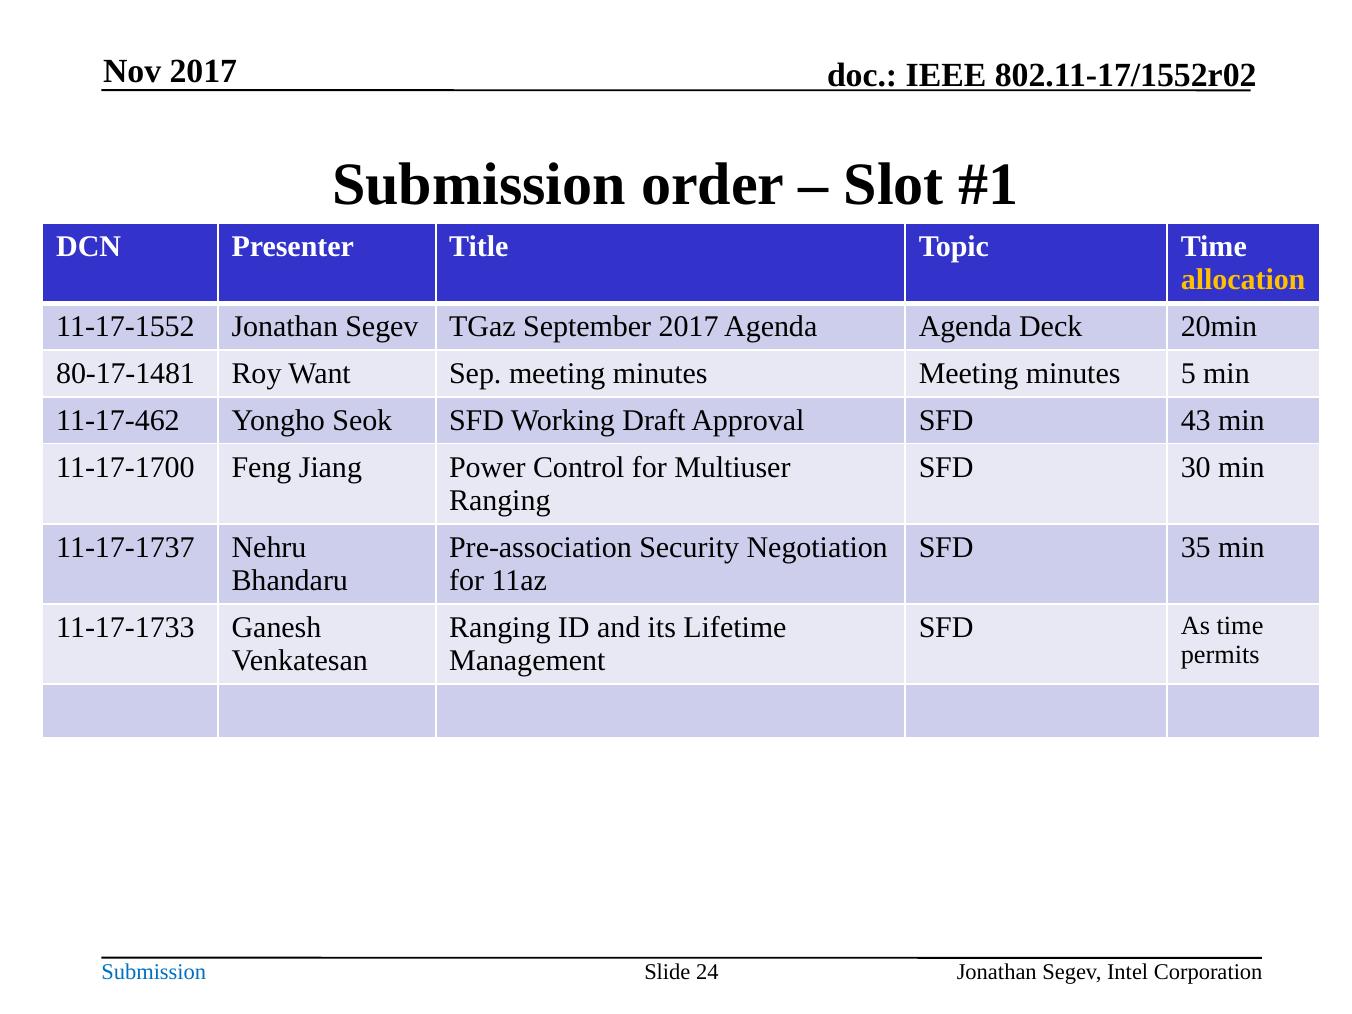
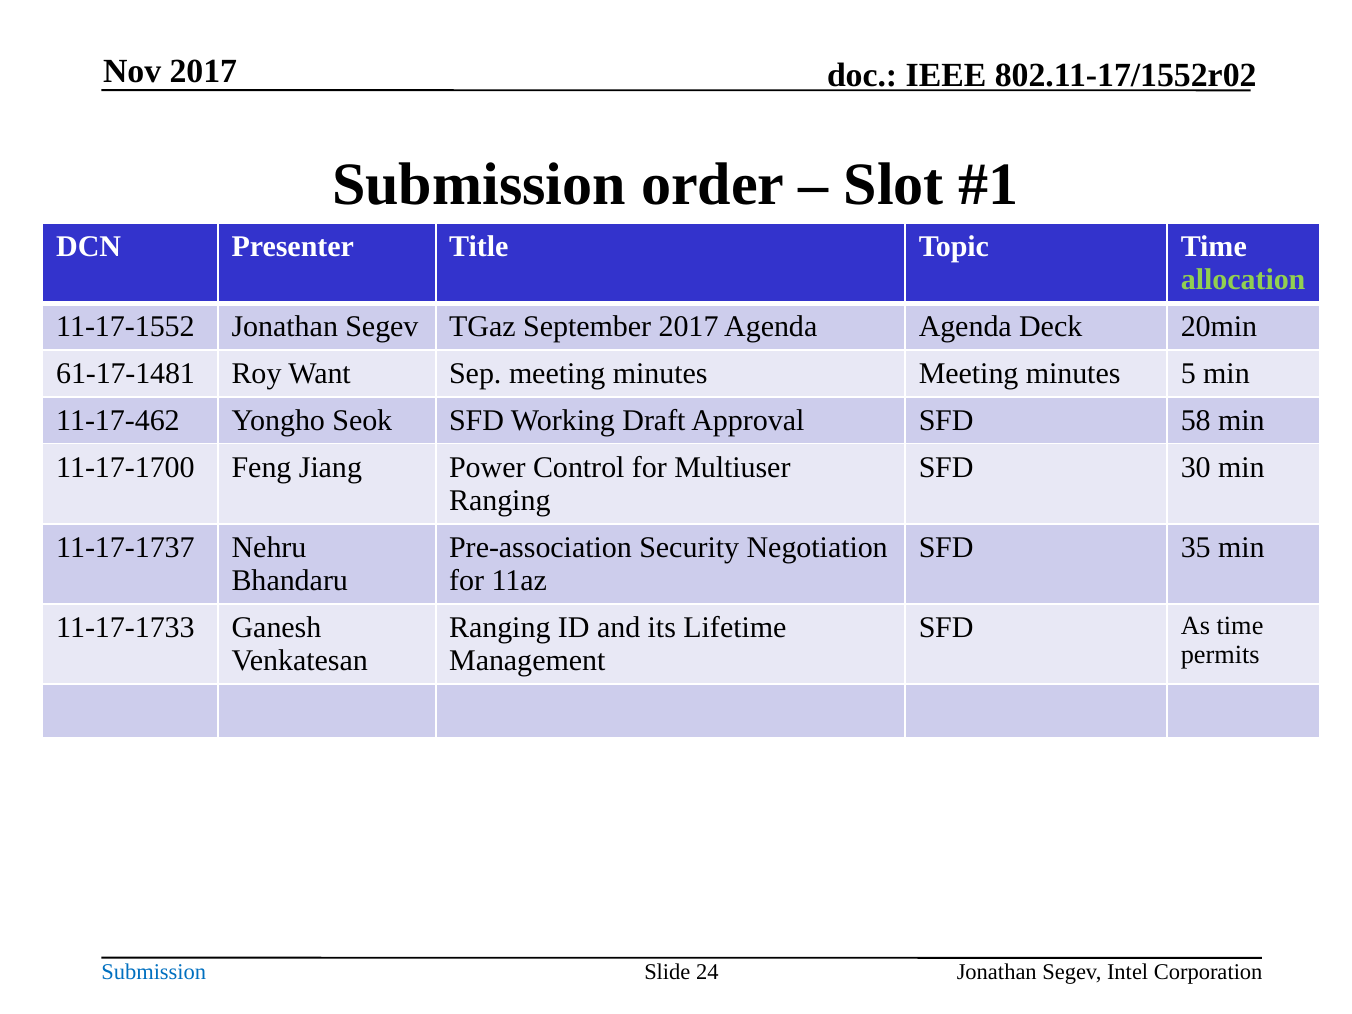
allocation colour: yellow -> light green (1243, 280)
80-17-1481: 80-17-1481 -> 61-17-1481 (126, 374)
43: 43 -> 58 (1196, 420)
